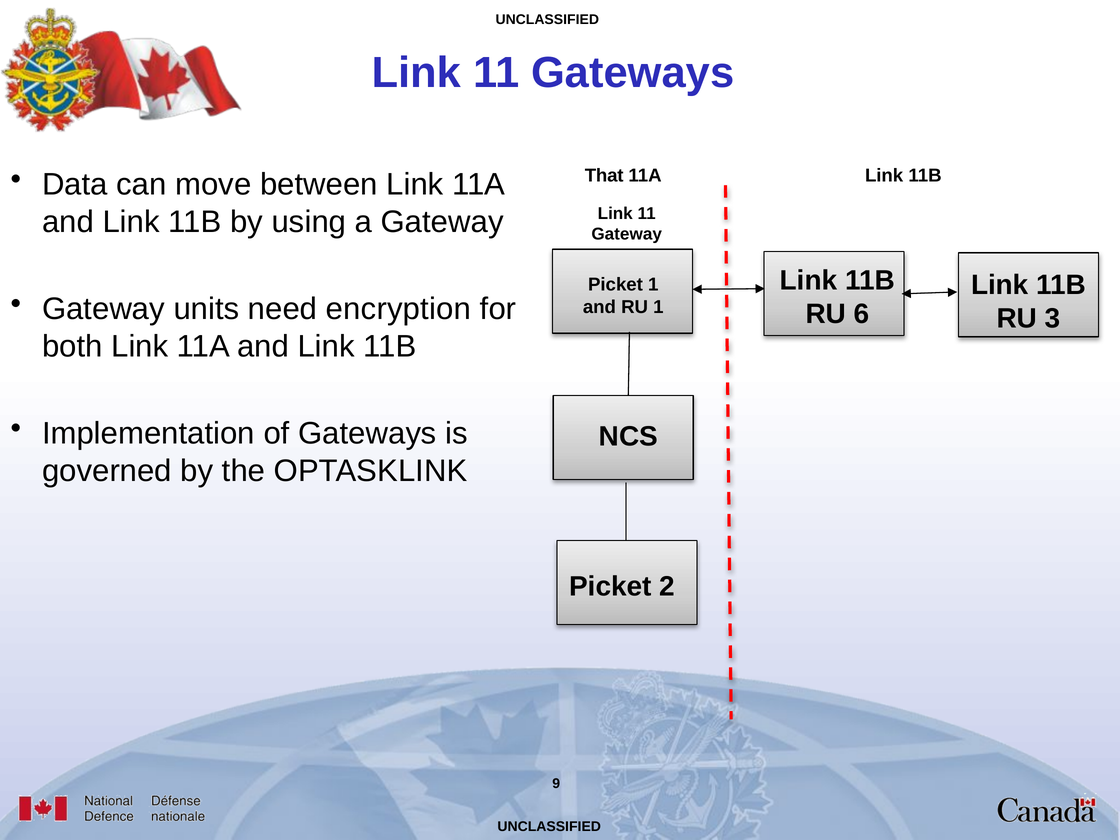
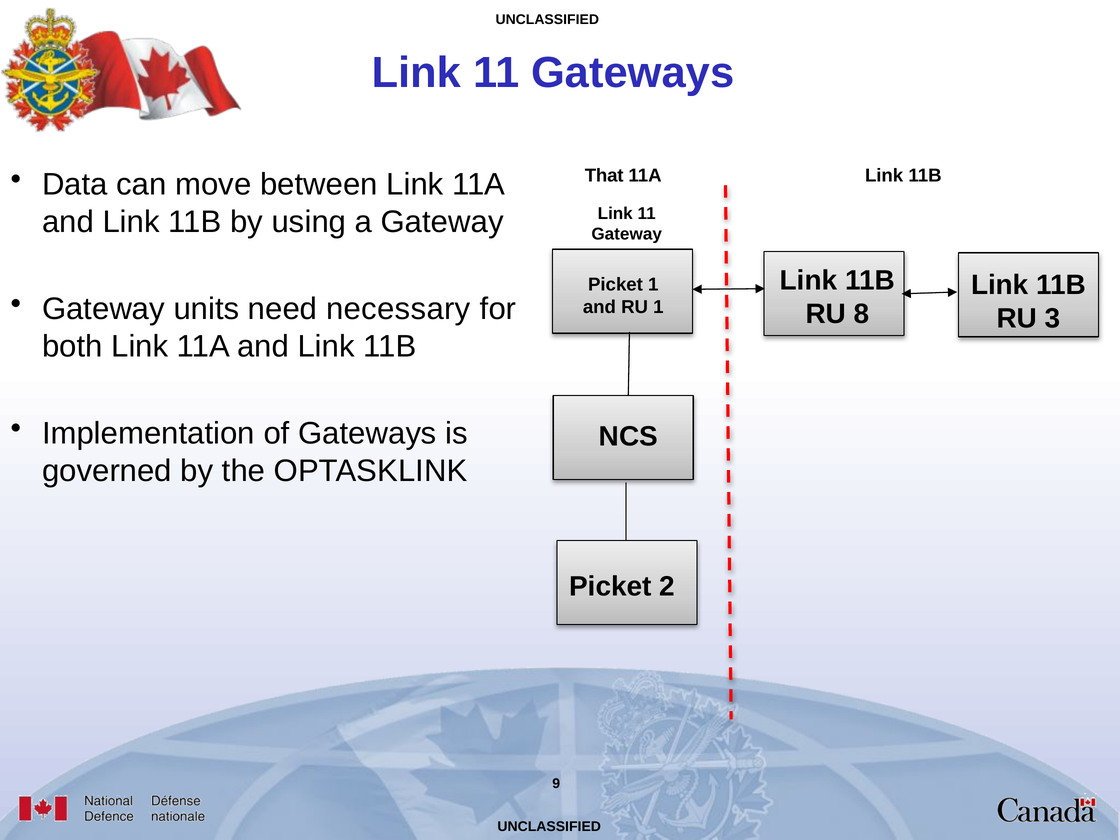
encryption: encryption -> necessary (398, 309)
6: 6 -> 8 (862, 314)
